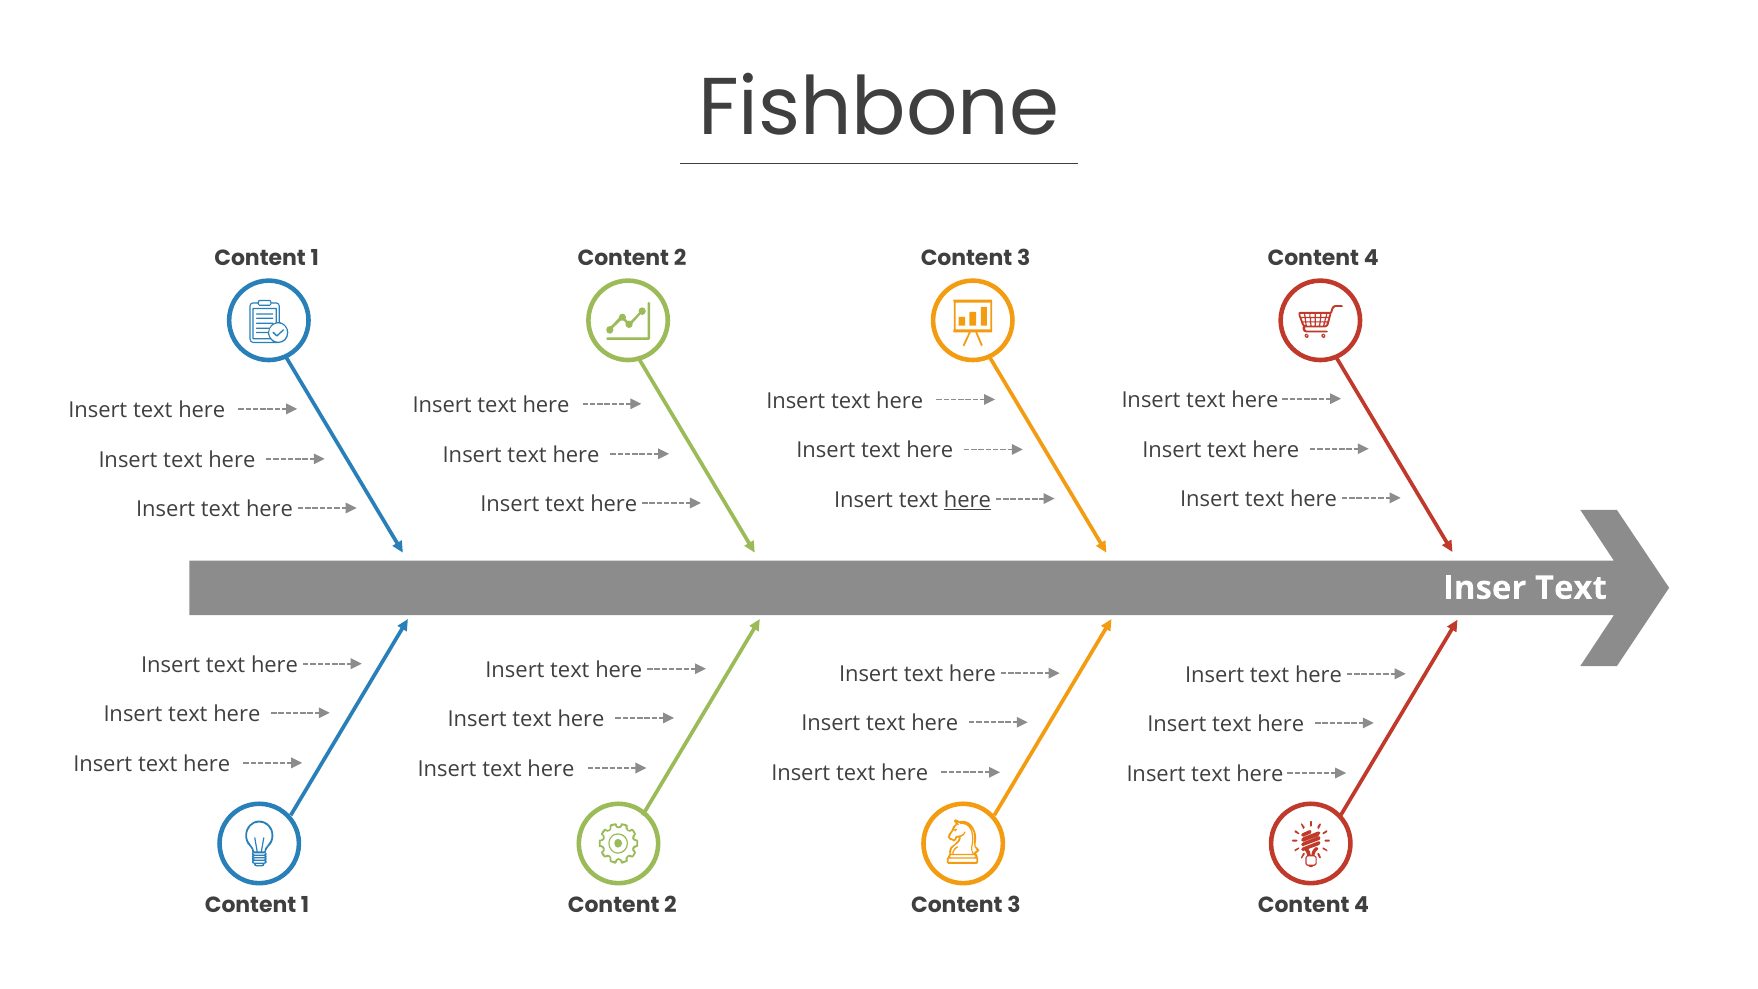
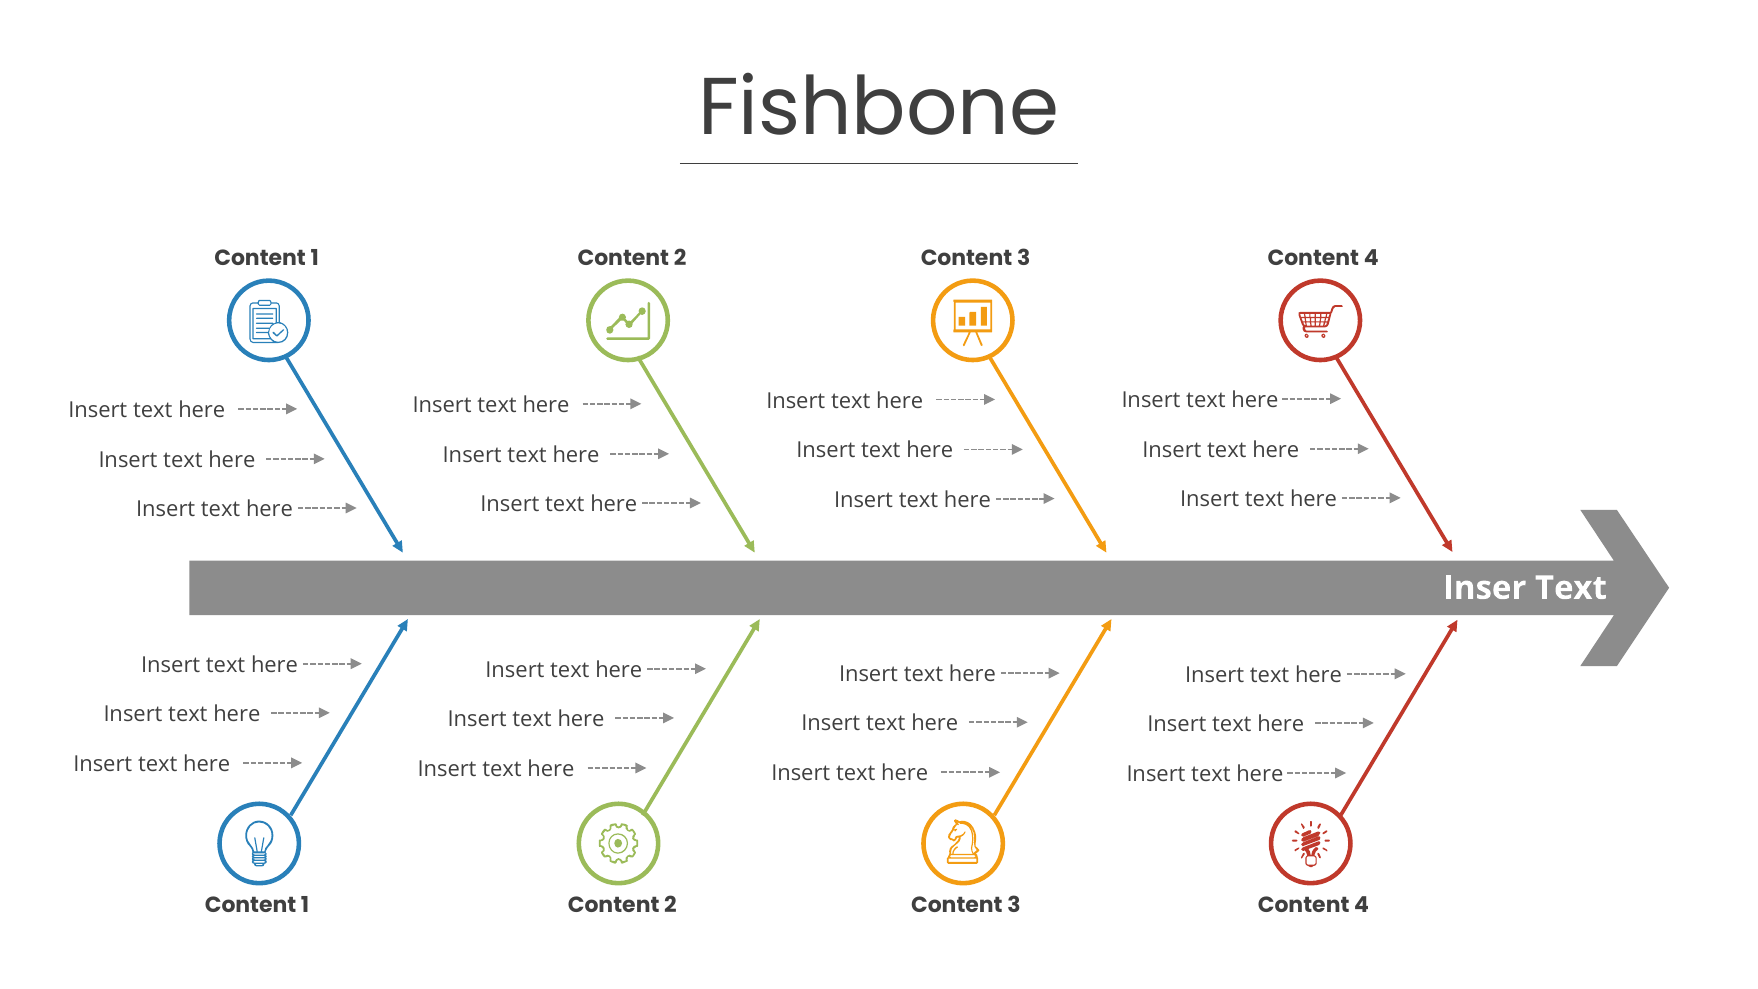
here underline: present -> none (967, 500)
